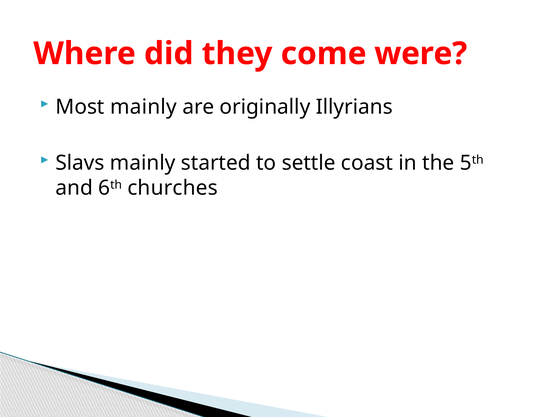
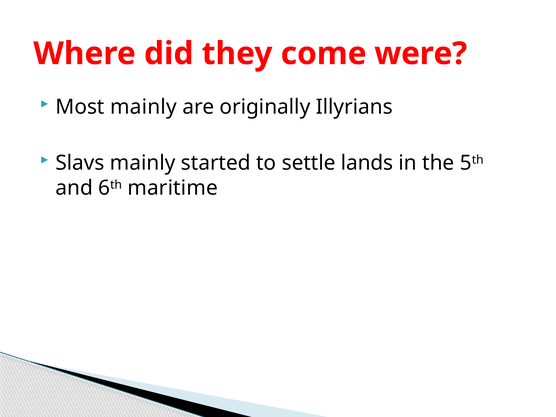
coast: coast -> lands (367, 163)
churches: churches -> maritime (173, 188)
